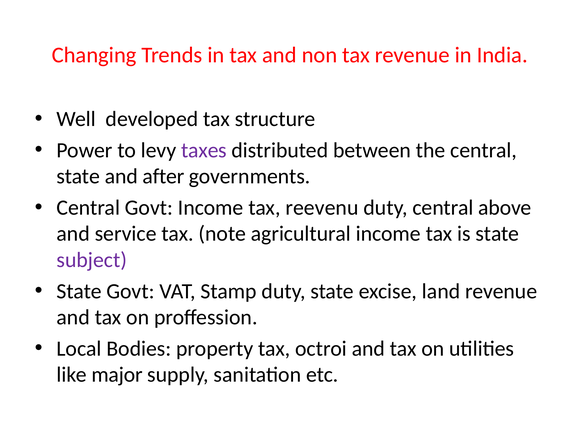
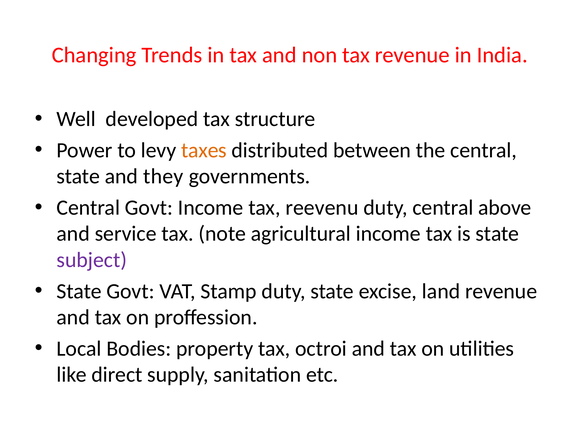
taxes colour: purple -> orange (204, 150)
after: after -> they (163, 176)
major: major -> direct (117, 375)
